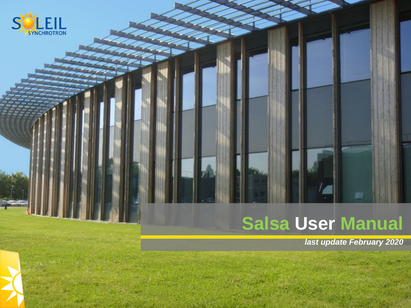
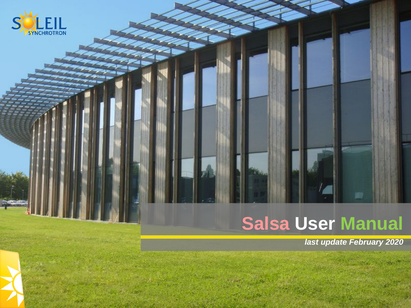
Salsa colour: light green -> pink (266, 224)
